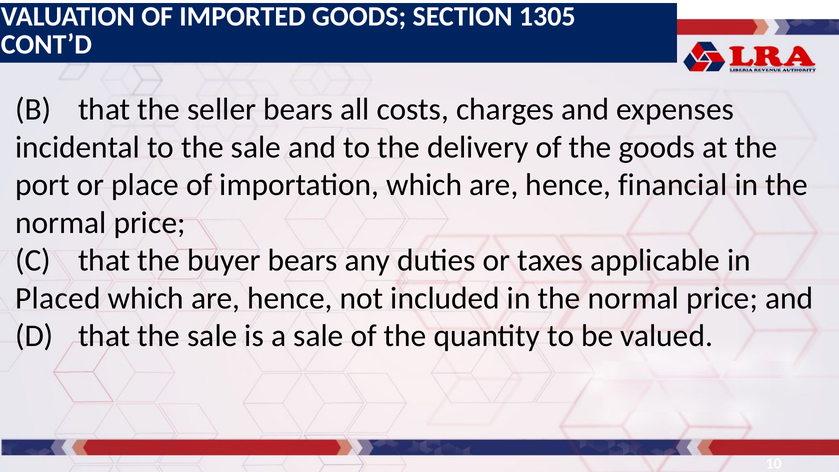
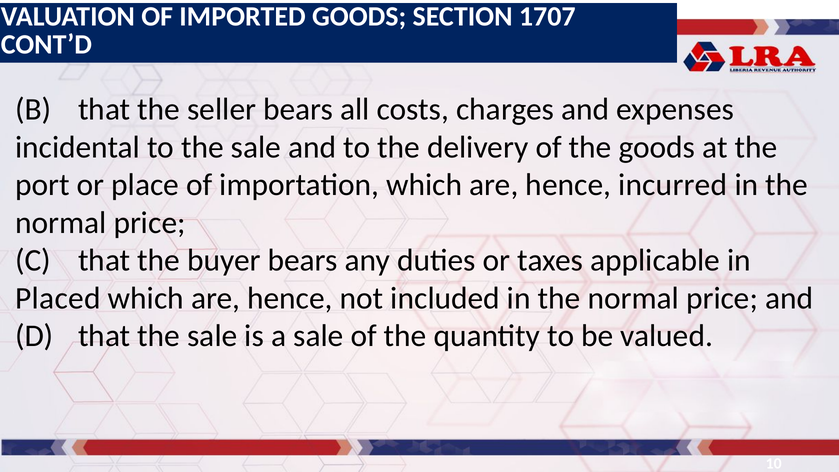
1305: 1305 -> 1707 (547, 16)
financial: financial -> incurred (673, 185)
